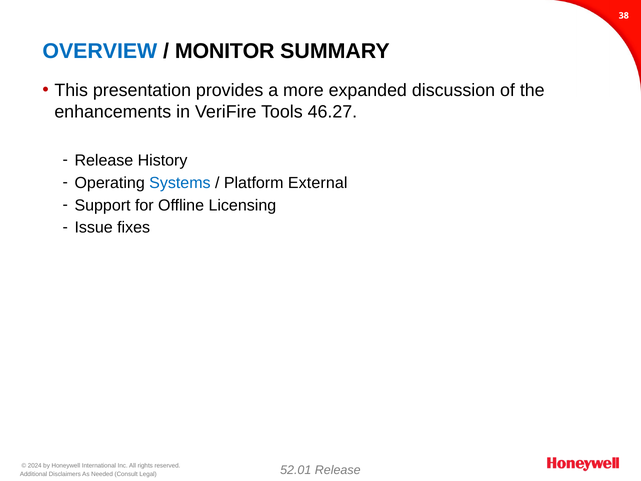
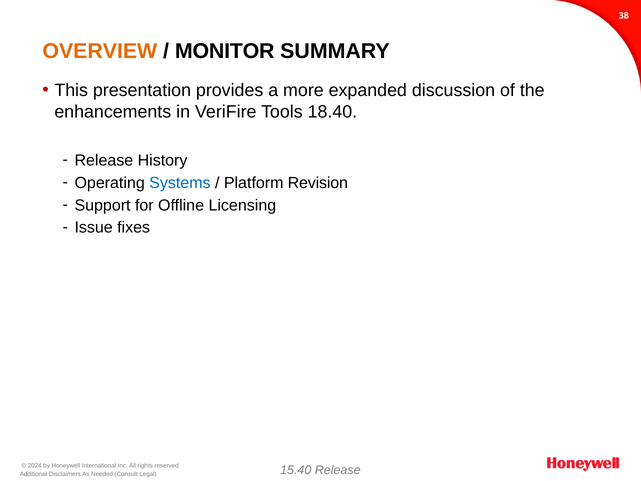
OVERVIEW colour: blue -> orange (100, 51)
46.27: 46.27 -> 18.40 (332, 112)
External: External -> Revision (318, 183)
52.01: 52.01 -> 15.40 (296, 470)
